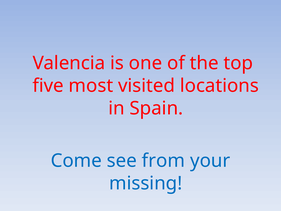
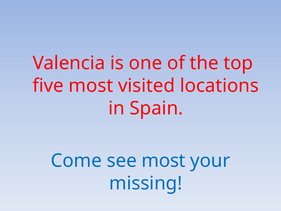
see from: from -> most (164, 161)
